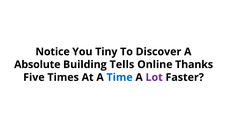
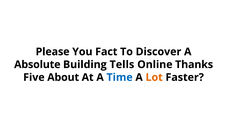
Notice: Notice -> Please (53, 52)
Tiny: Tiny -> Fact (106, 52)
Times: Times -> About (63, 77)
Lot colour: purple -> orange (154, 77)
